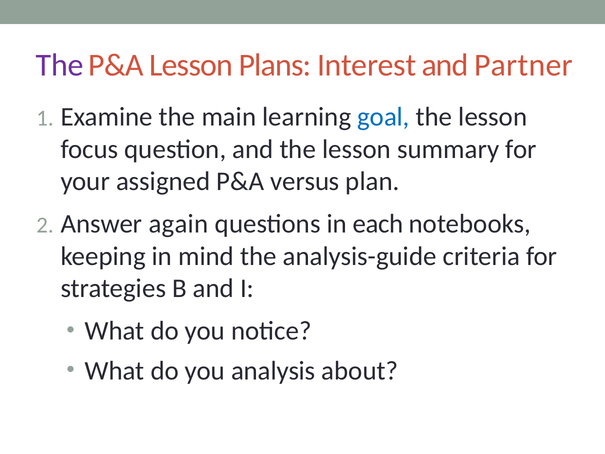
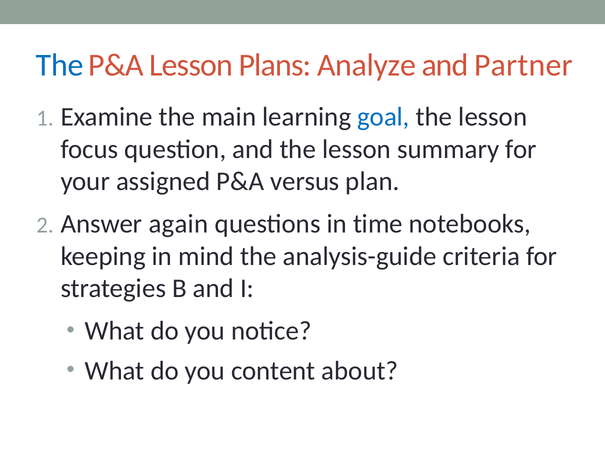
The colour: purple -> blue (60, 65)
Interest: Interest -> Analyze (367, 65)
each: each -> time (378, 224)
analysis: analysis -> content (273, 371)
